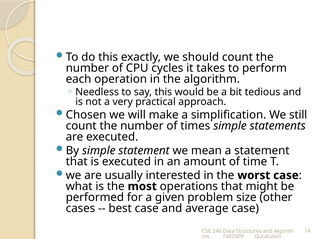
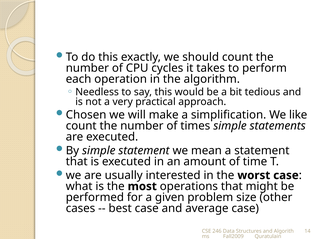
still: still -> like (298, 115)
